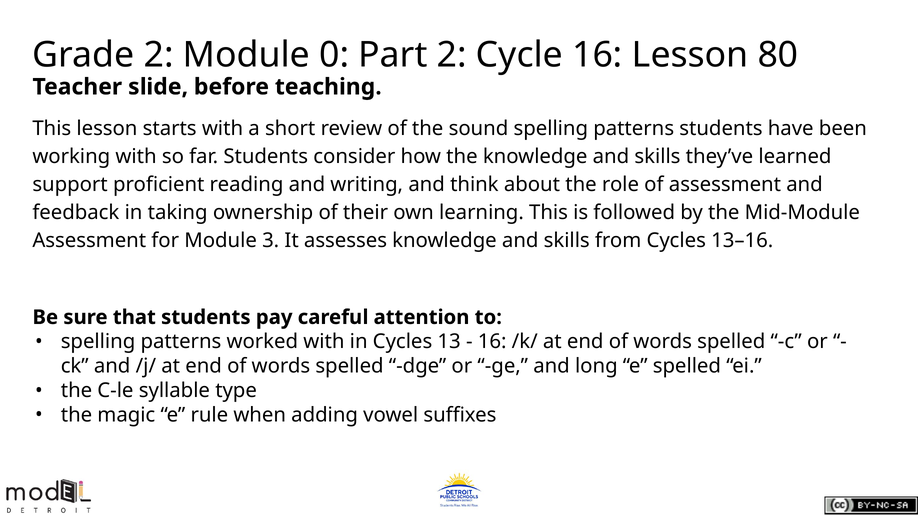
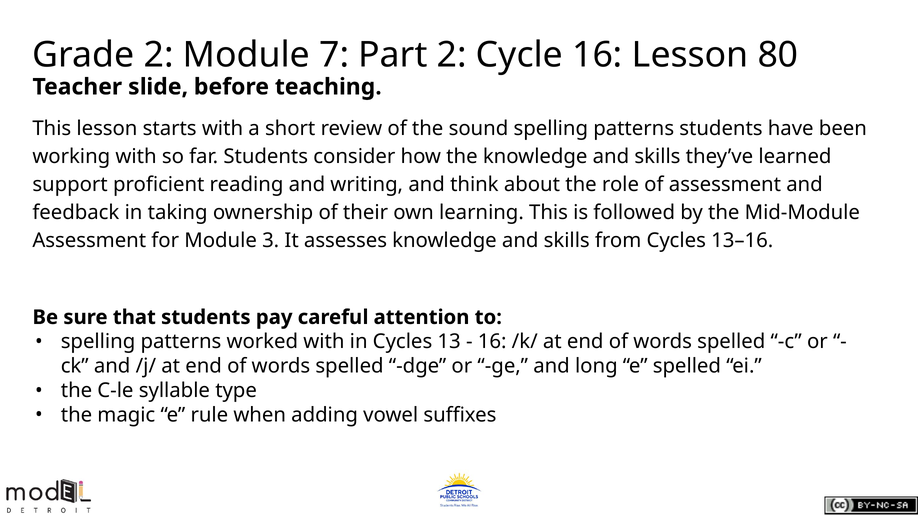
0: 0 -> 7 (334, 55)
